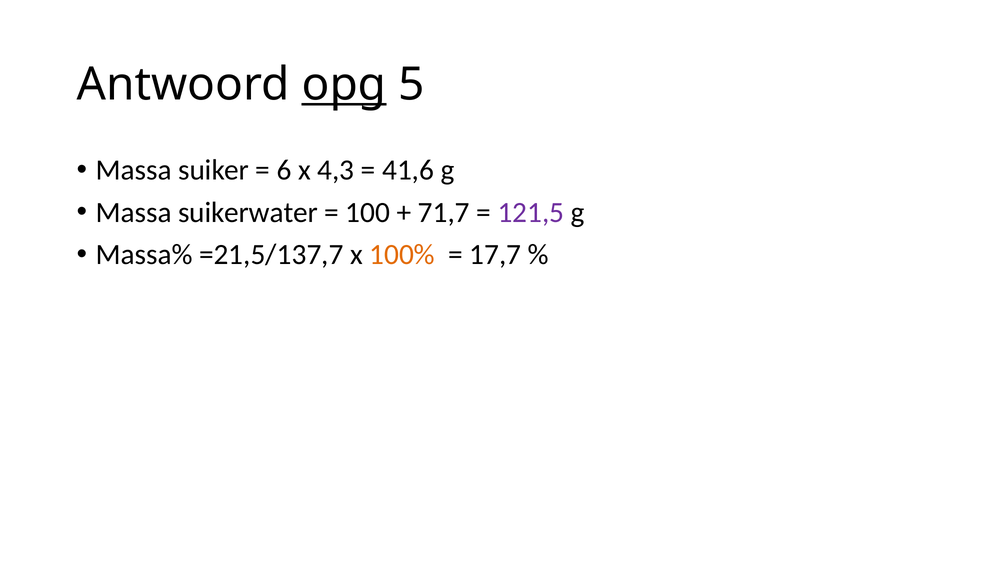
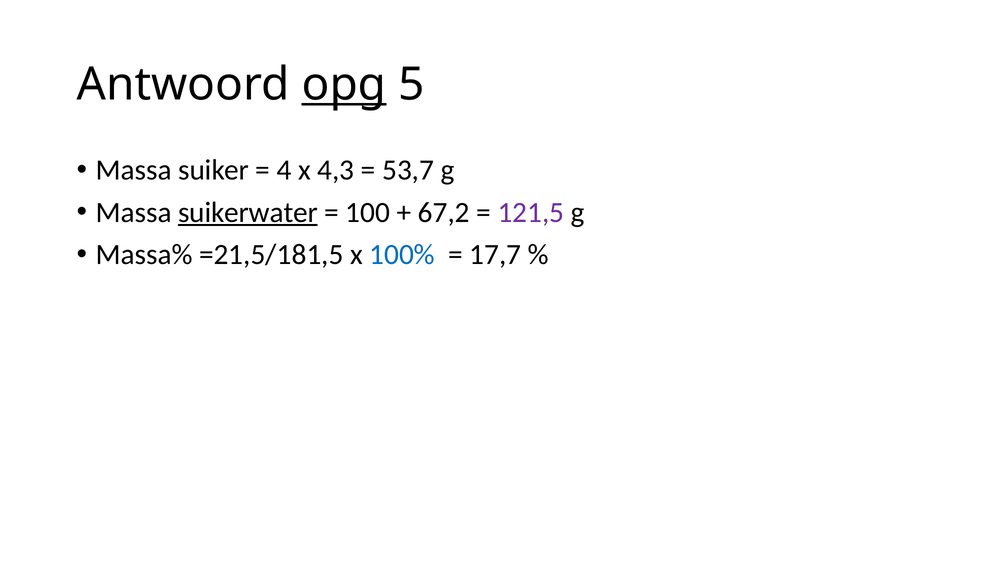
6: 6 -> 4 (284, 170)
41,6: 41,6 -> 53,7 (408, 170)
suikerwater underline: none -> present (248, 212)
71,7: 71,7 -> 67,2 (444, 212)
=21,5/137,7: =21,5/137,7 -> =21,5/181,5 (271, 254)
100% colour: orange -> blue (402, 254)
